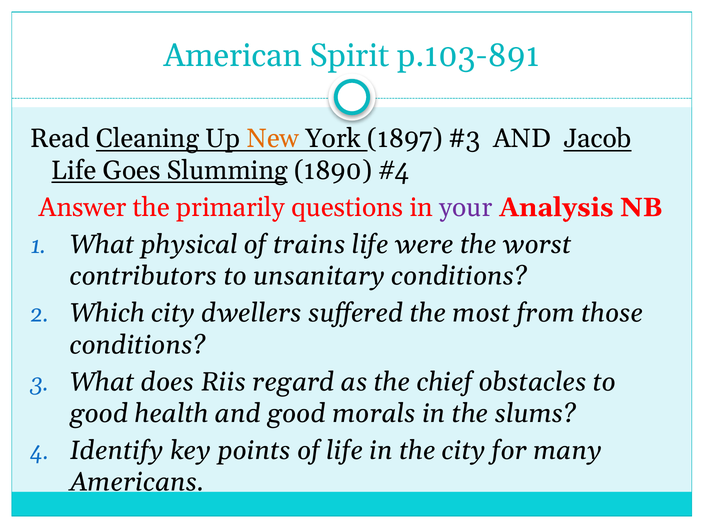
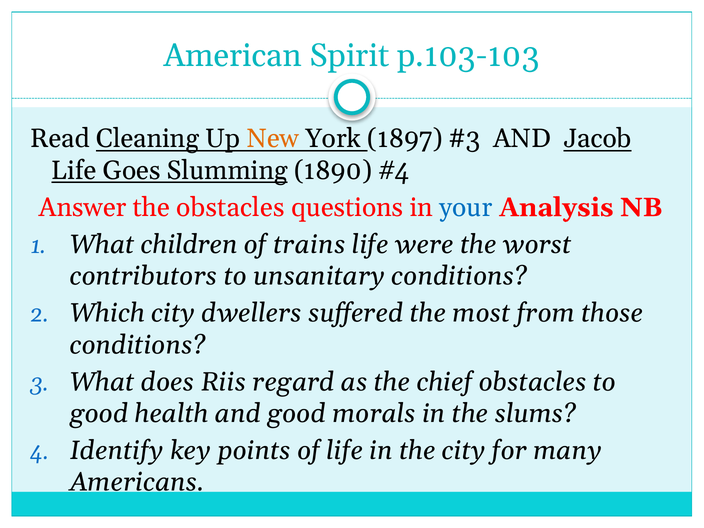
p.103-891: p.103-891 -> p.103-103 (468, 55)
the primarily: primarily -> obstacles (230, 207)
your colour: purple -> blue (466, 207)
physical: physical -> children (189, 244)
